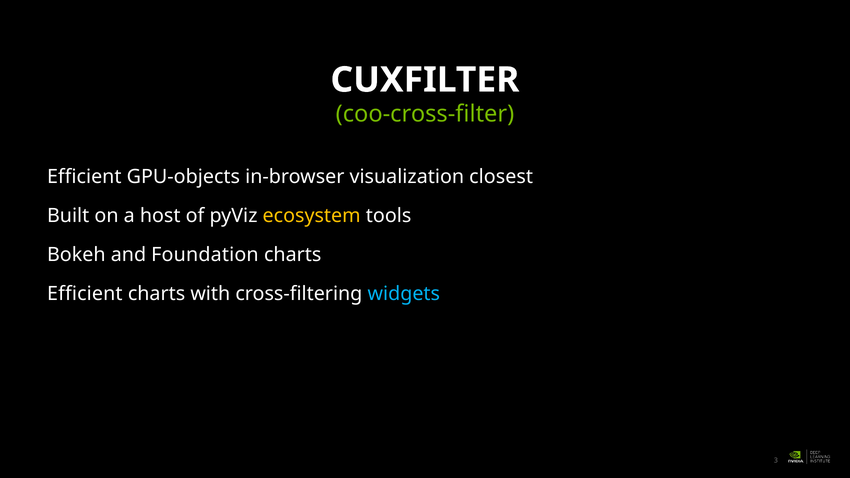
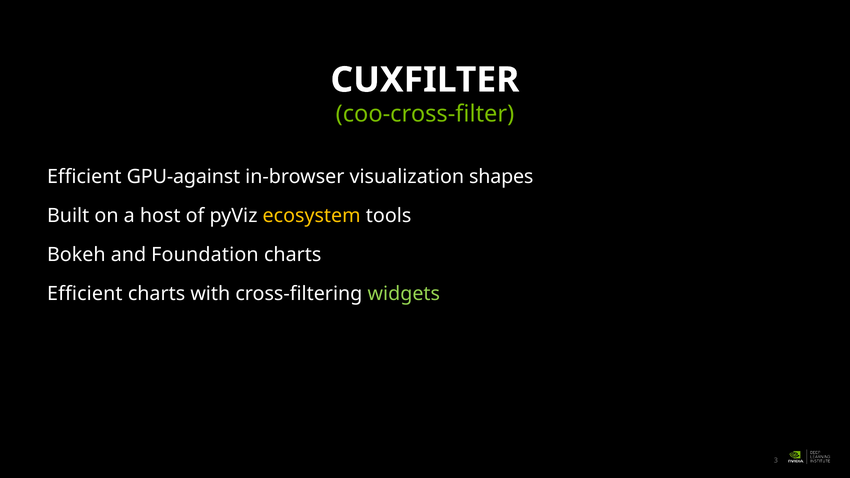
GPU-objects: GPU-objects -> GPU-against (183, 177)
closest: closest -> shapes (501, 177)
widgets colour: light blue -> light green (404, 294)
